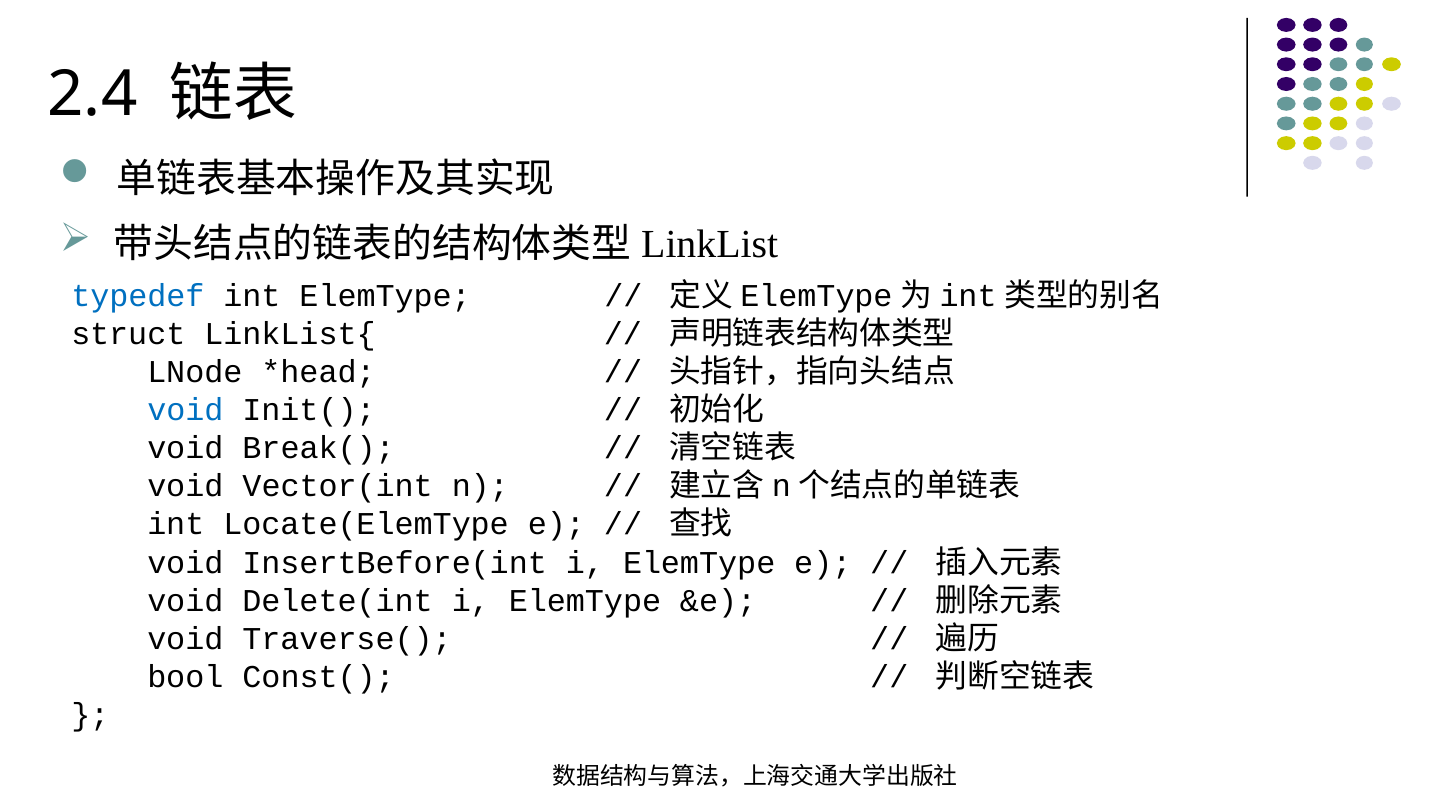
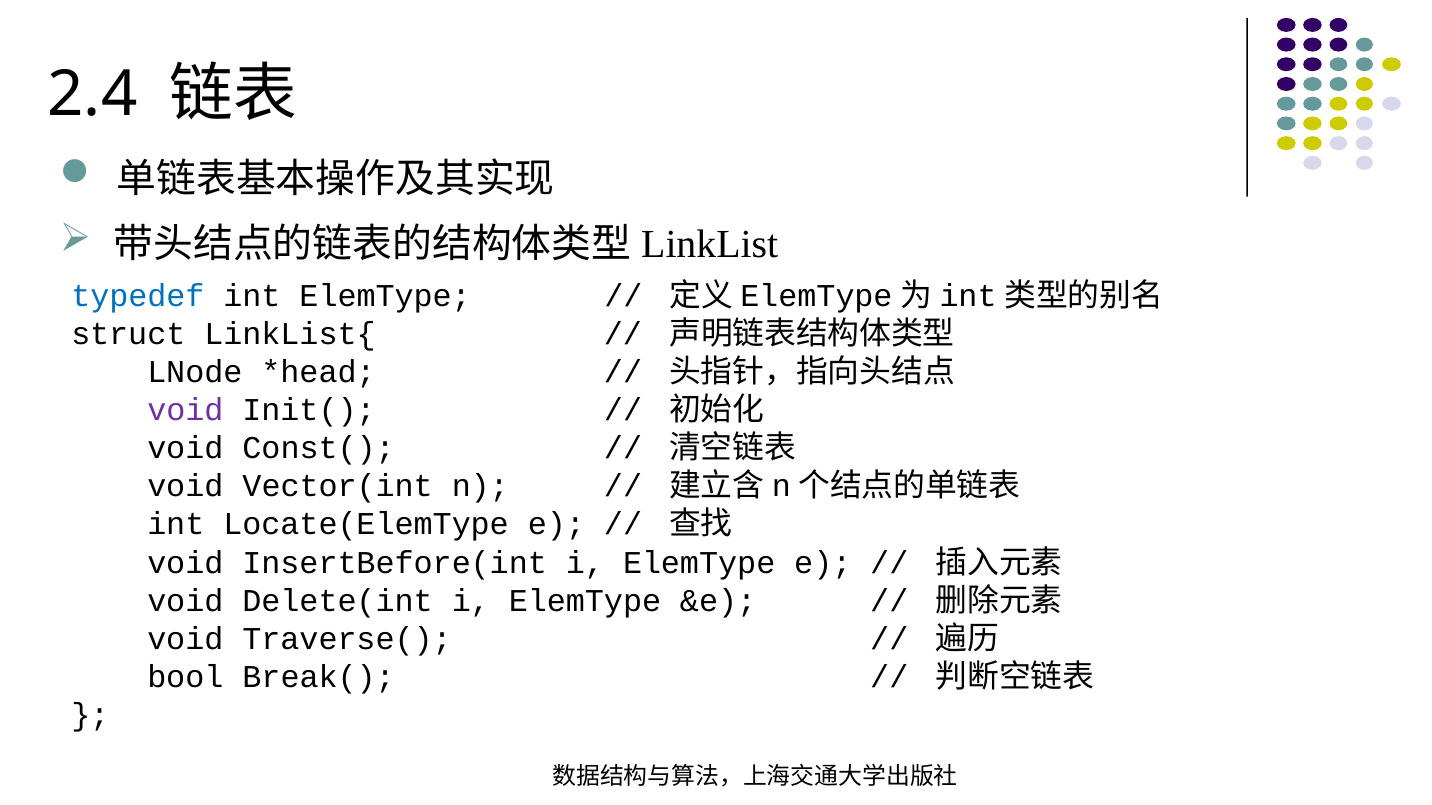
void colour: blue -> purple (185, 410)
Break(: Break( -> Const( (319, 448)
Const(: Const( -> Break( (319, 677)
